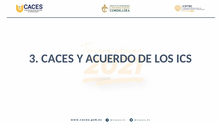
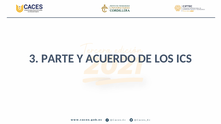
CACES: CACES -> PARTE (58, 59)
